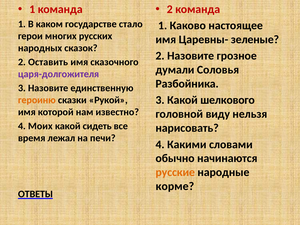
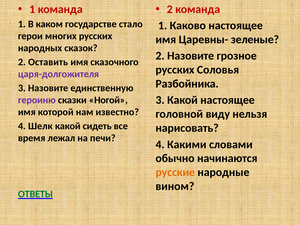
думали: думали -> русских (175, 70)
Какой шелкового: шелкового -> настоящее (227, 100)
героиню colour: orange -> purple (37, 100)
Рукой: Рукой -> Ногой (108, 100)
Моих: Моих -> Шелк (40, 126)
корме: корме -> вином (175, 186)
ОТВЕТЫ colour: black -> green (35, 194)
